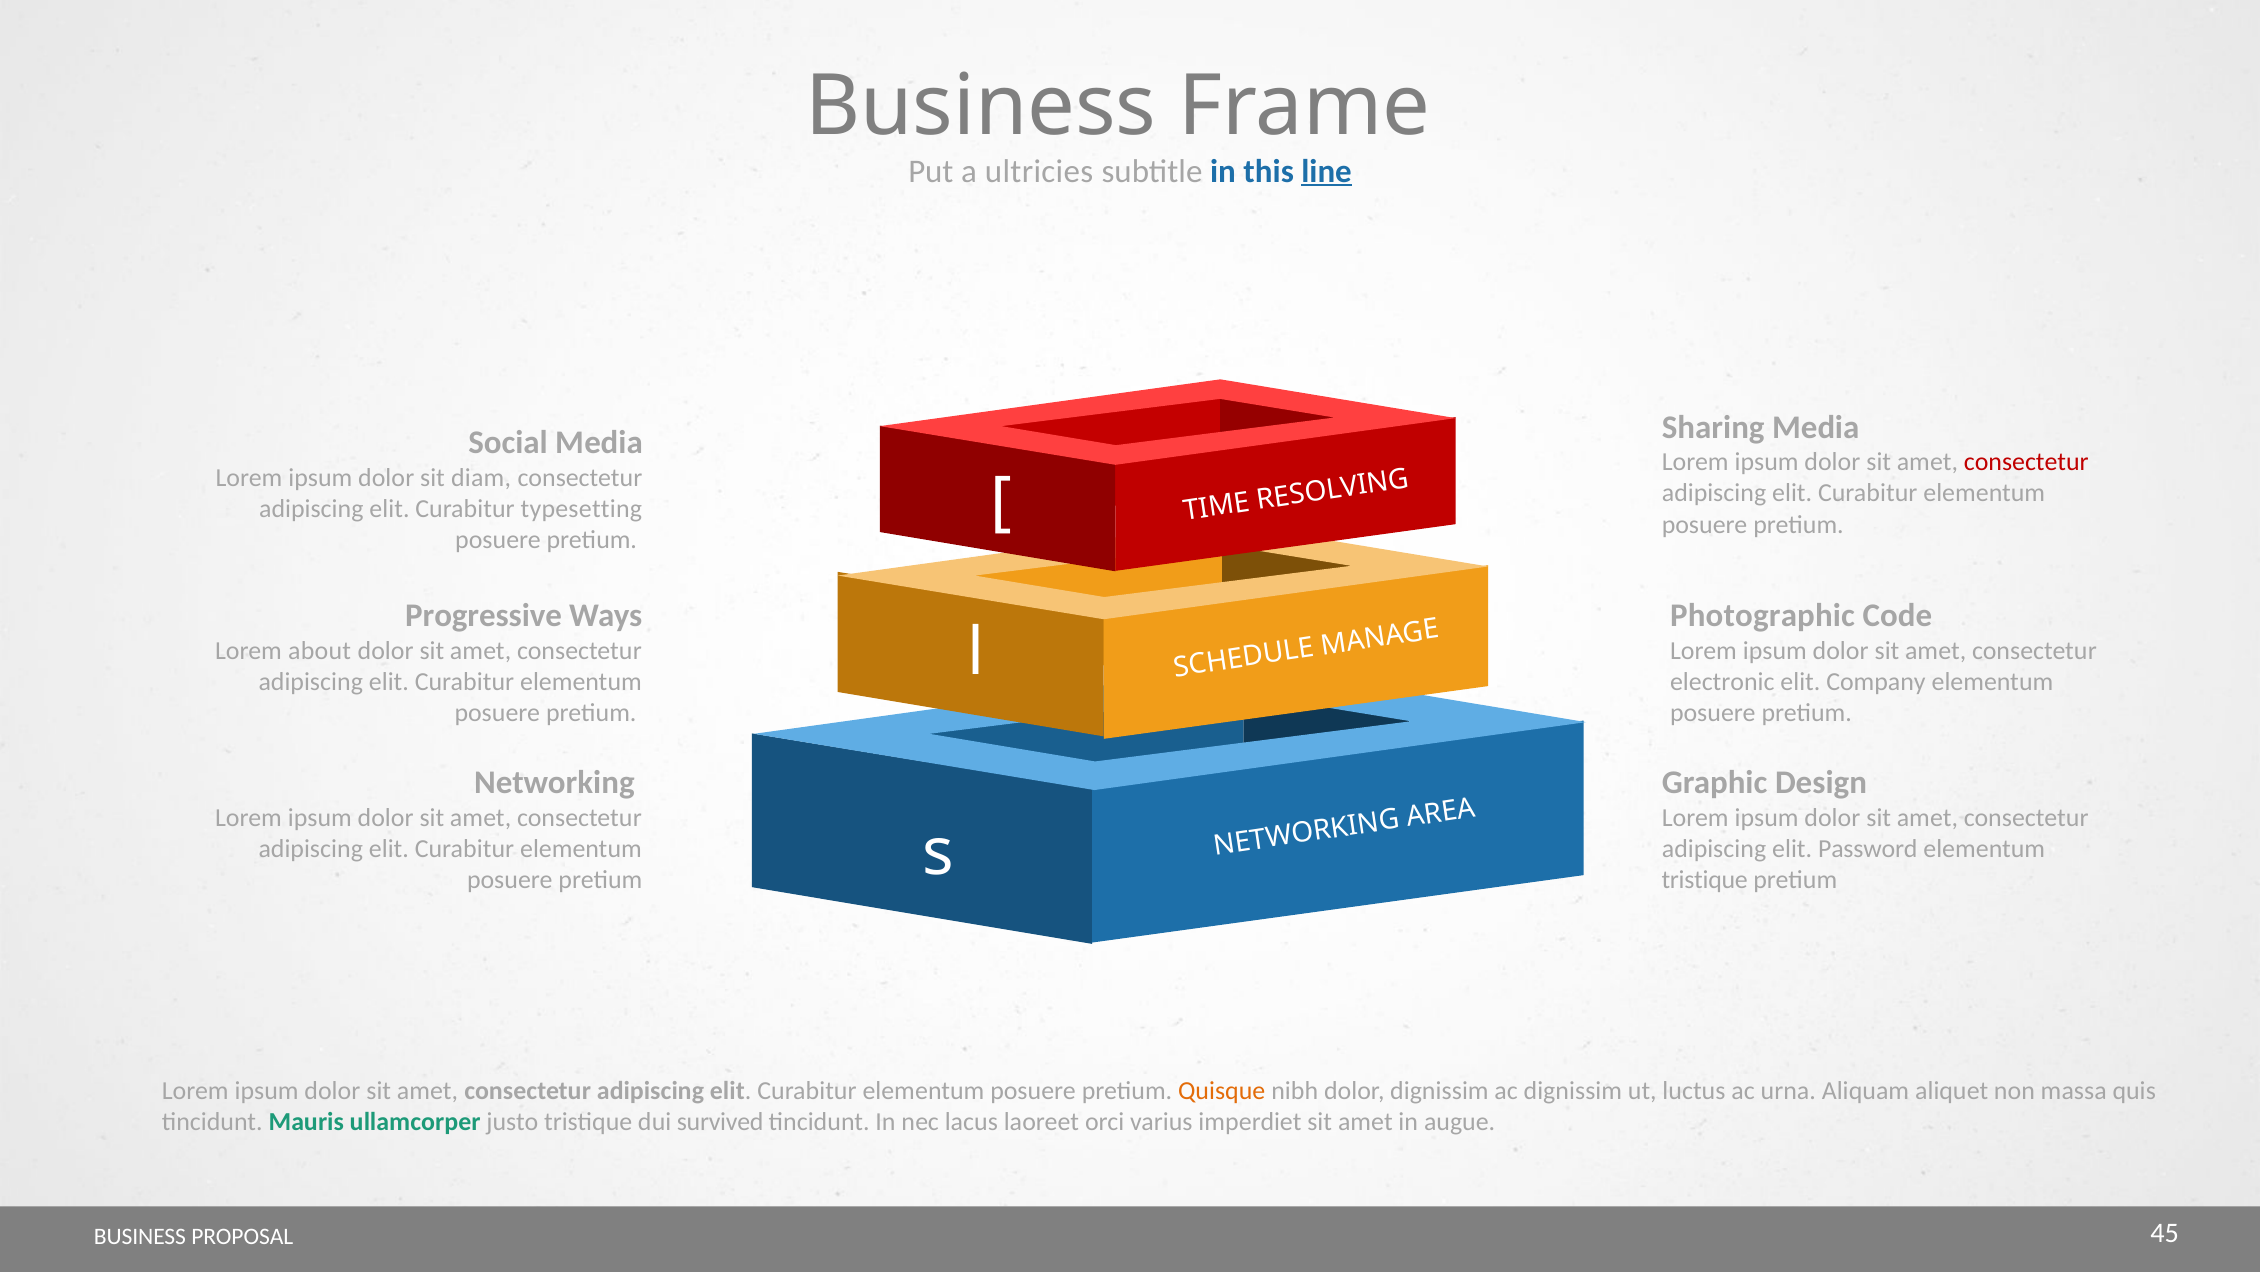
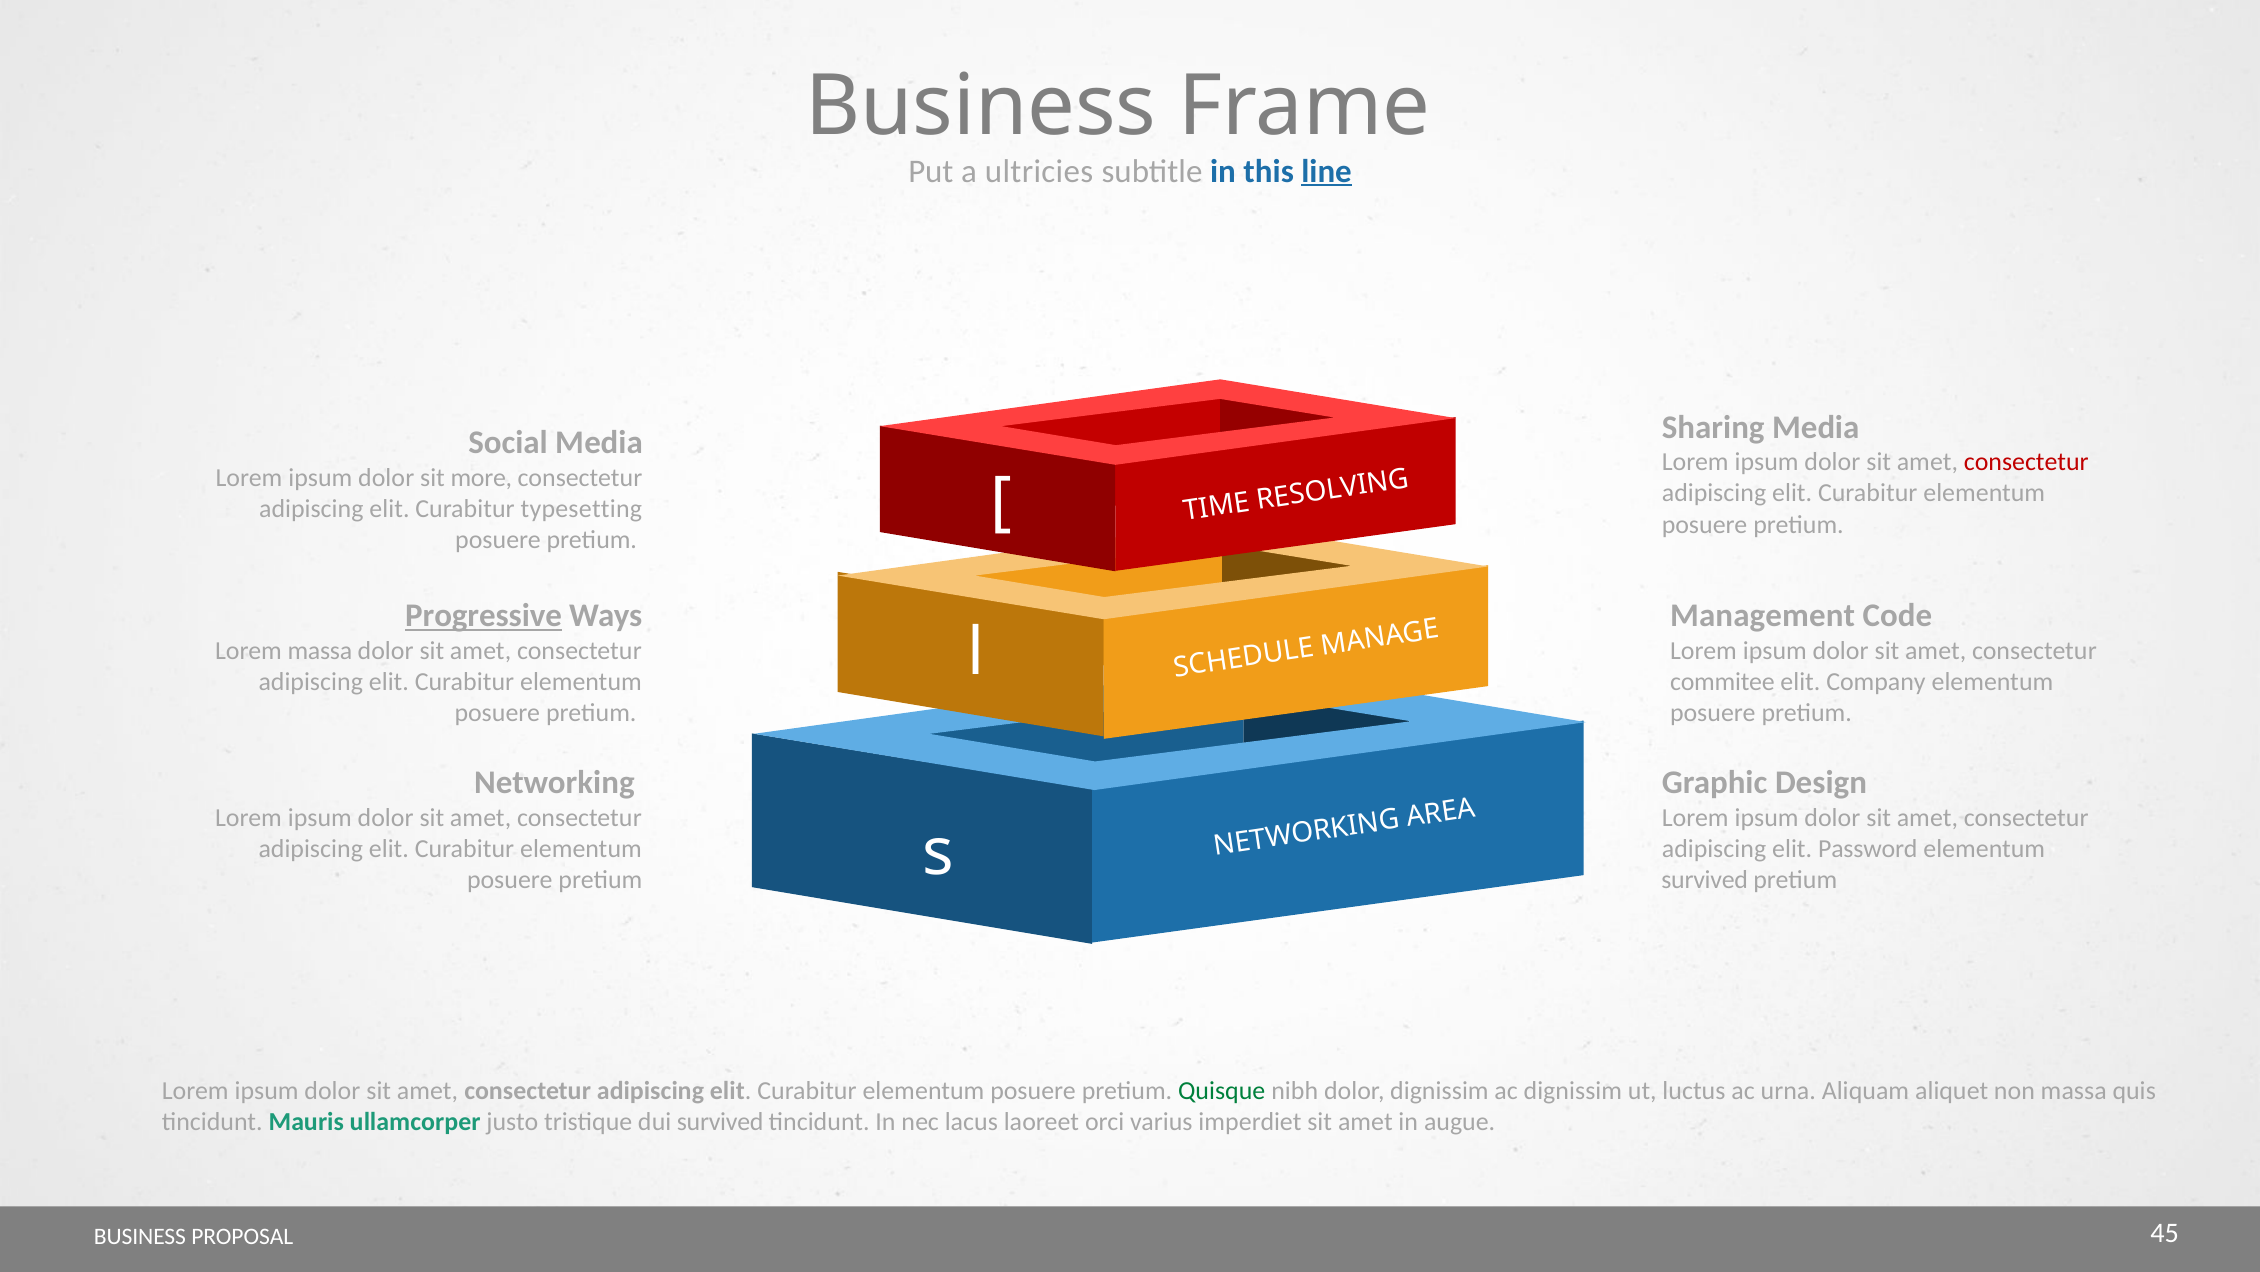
diam: diam -> more (481, 477)
Progressive underline: none -> present (484, 616)
Photographic: Photographic -> Management (1763, 616)
Lorem about: about -> massa (320, 650)
electronic: electronic -> commitee (1722, 681)
tristique: tristique -> survived (1705, 879)
Quisque colour: orange -> green (1222, 1090)
